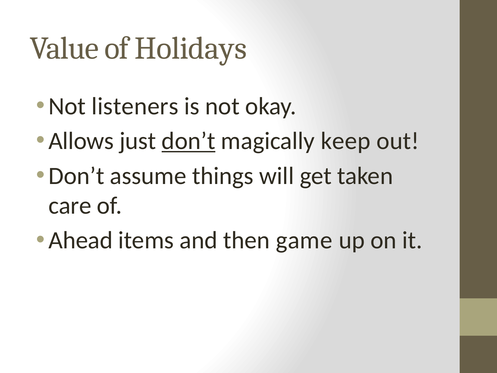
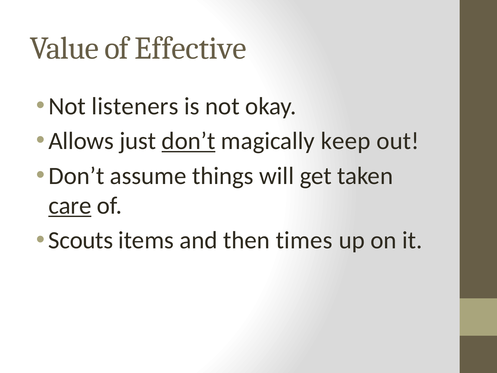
Holidays: Holidays -> Effective (191, 48)
care underline: none -> present (70, 206)
Ahead: Ahead -> Scouts (81, 240)
game: game -> times (304, 240)
